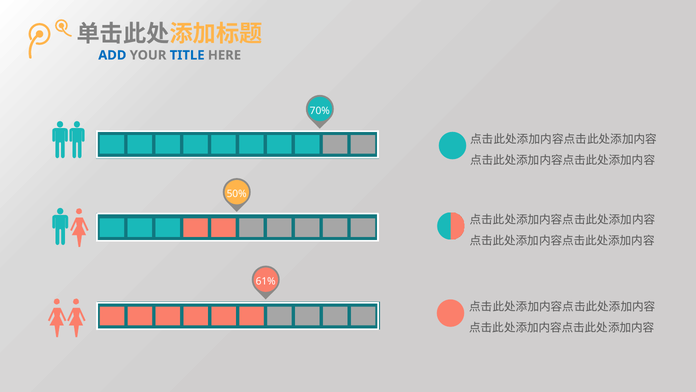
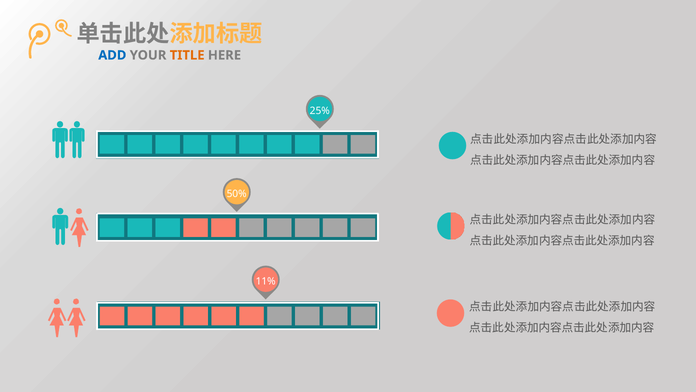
TITLE colour: blue -> orange (187, 55)
70%: 70% -> 25% (320, 111)
61%: 61% -> 11% (266, 281)
